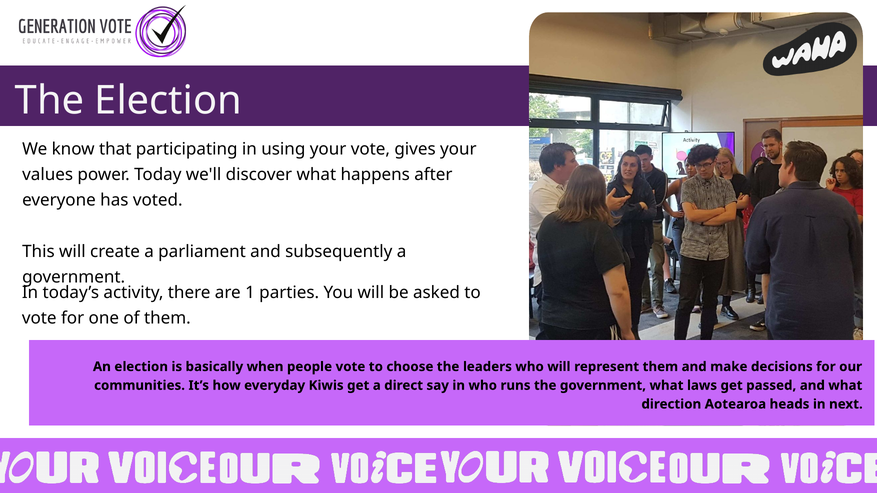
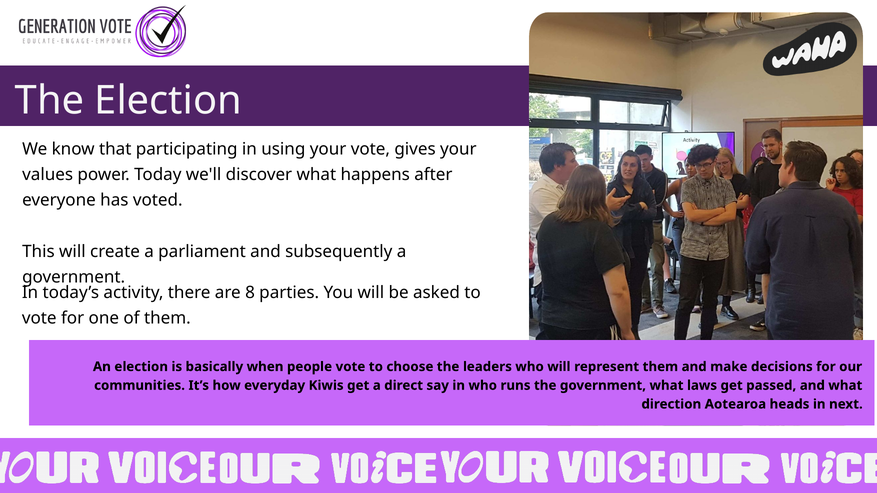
1: 1 -> 8 (250, 293)
